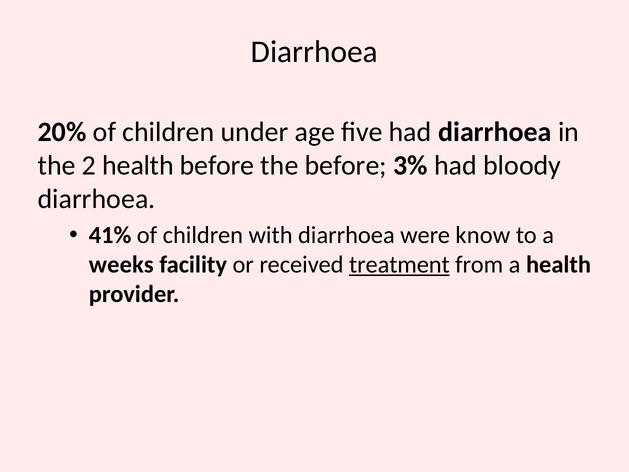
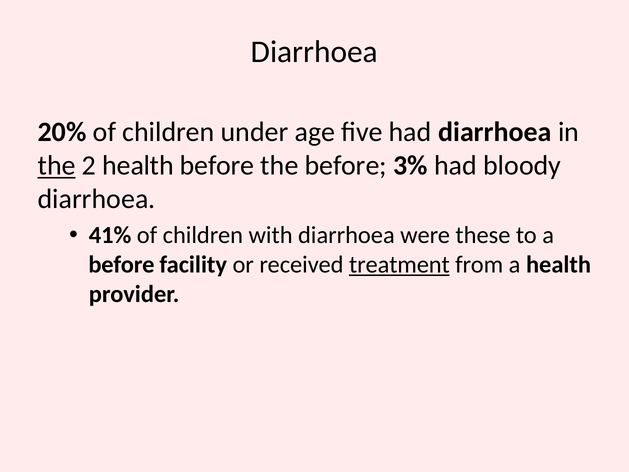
the underline: none -> present (57, 166)
know: know -> these (483, 235)
weeks: weeks -> before (121, 265)
